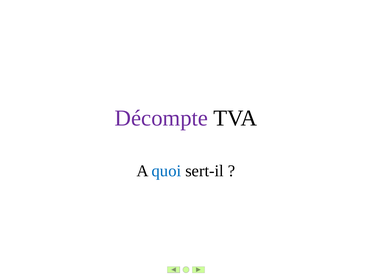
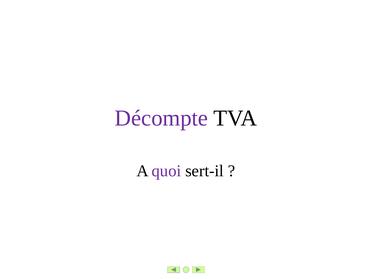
quoi colour: blue -> purple (166, 171)
